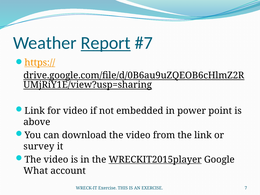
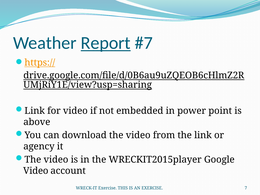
survey: survey -> agency (39, 146)
WRECKIT2015player underline: present -> none (155, 160)
What: What -> Video (36, 171)
